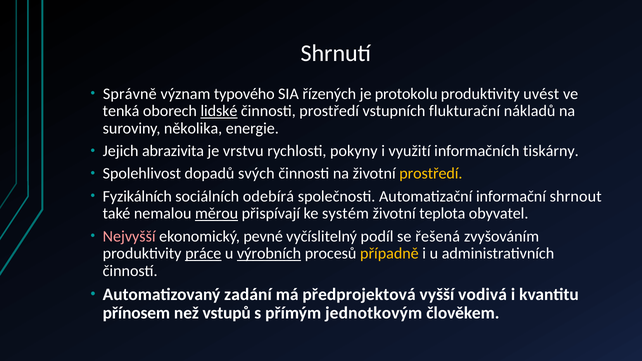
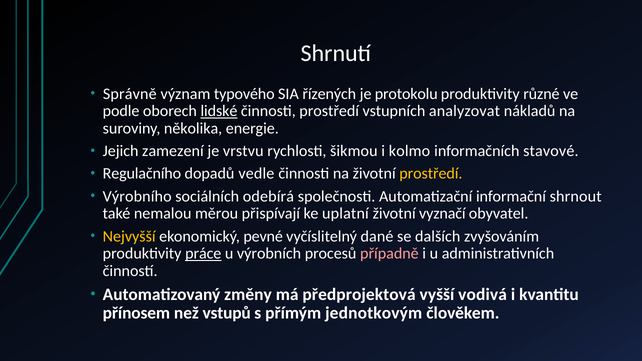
uvést: uvést -> různé (541, 94)
tenká: tenká -> podle (121, 111)
flukturační: flukturační -> analyzovat (465, 111)
abrazivita: abrazivita -> zamezení (173, 151)
pokyny: pokyny -> šikmou (354, 151)
využití: využití -> kolmo (410, 151)
tiskárny: tiskárny -> stavové (551, 151)
Spolehlivost: Spolehlivost -> Regulačního (142, 174)
svých: svých -> vedle (256, 174)
Fyzikálních: Fyzikálních -> Výrobního (137, 196)
měrou underline: present -> none (217, 214)
systém: systém -> uplatní (345, 214)
teplota: teplota -> vyznačí (442, 214)
Nejvyšší colour: pink -> yellow (129, 236)
podíl: podíl -> dané (377, 236)
řešená: řešená -> dalších (438, 236)
výrobních underline: present -> none (269, 254)
případně colour: yellow -> pink (389, 254)
zadání: zadání -> změny (248, 295)
